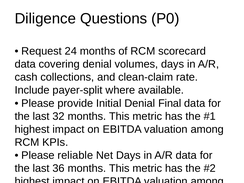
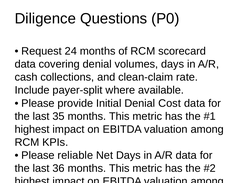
Denial Final: Final -> Cost (170, 103)
32: 32 -> 35 (59, 116)
